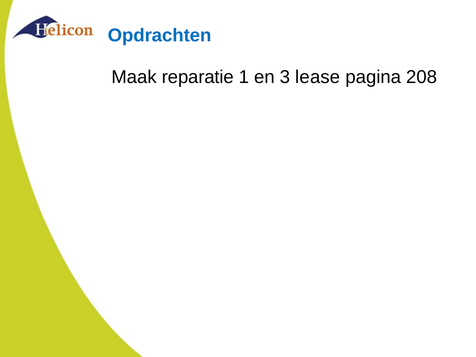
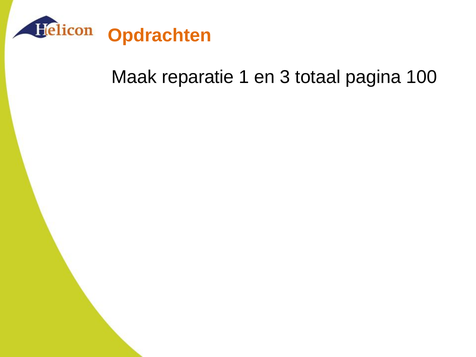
Opdrachten colour: blue -> orange (160, 35)
lease: lease -> totaal (318, 77)
208: 208 -> 100 (422, 77)
